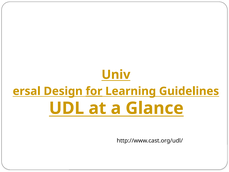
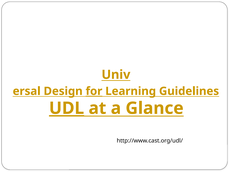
UDL underline: none -> present (67, 108)
